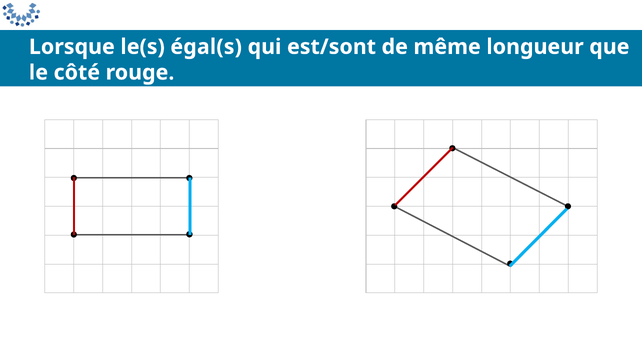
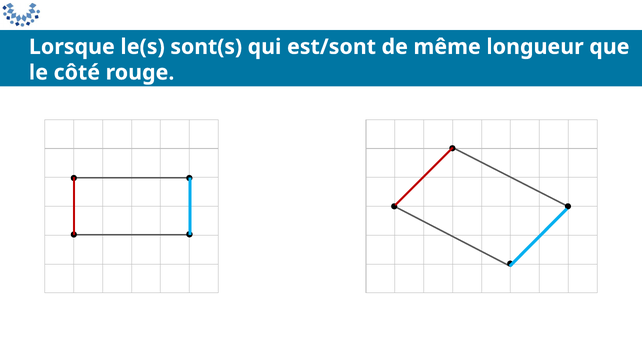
égal(s: égal(s -> sont(s (206, 47)
